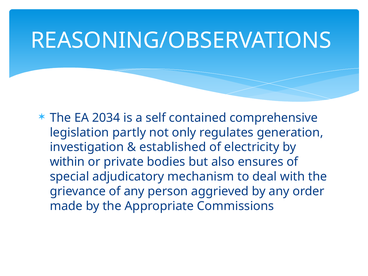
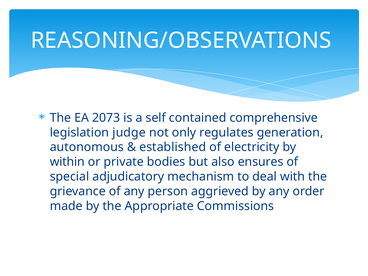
2034: 2034 -> 2073 (106, 118)
partly: partly -> judge (129, 132)
investigation: investigation -> autonomous (87, 147)
